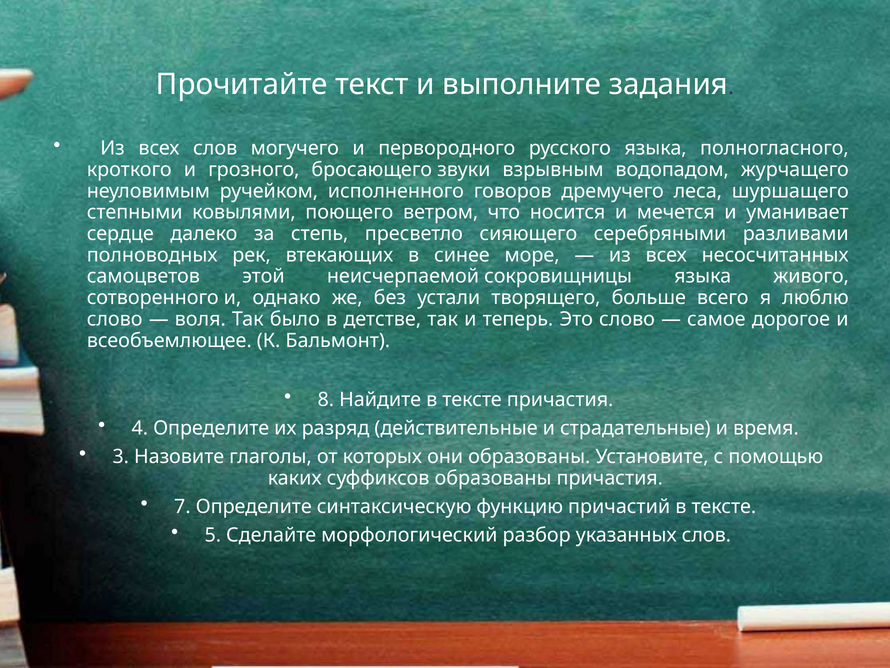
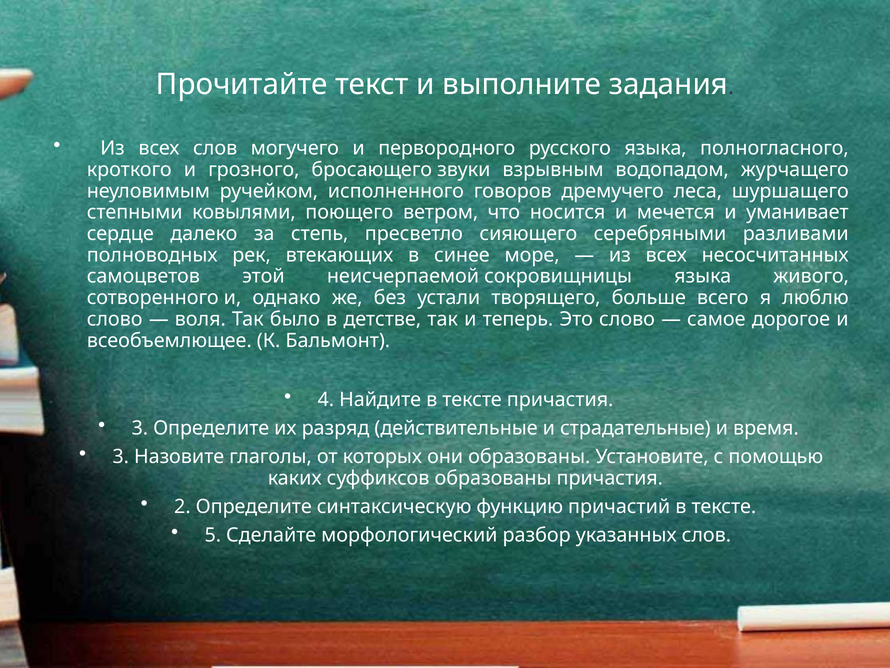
8: 8 -> 4 (326, 400)
4: 4 -> 3 (140, 428)
7: 7 -> 2 (182, 506)
